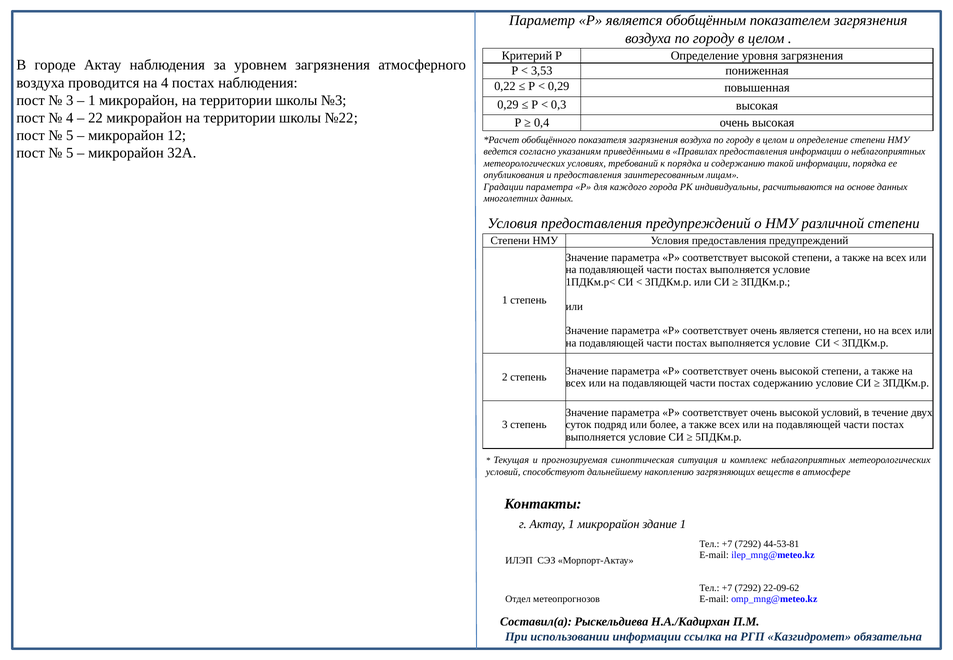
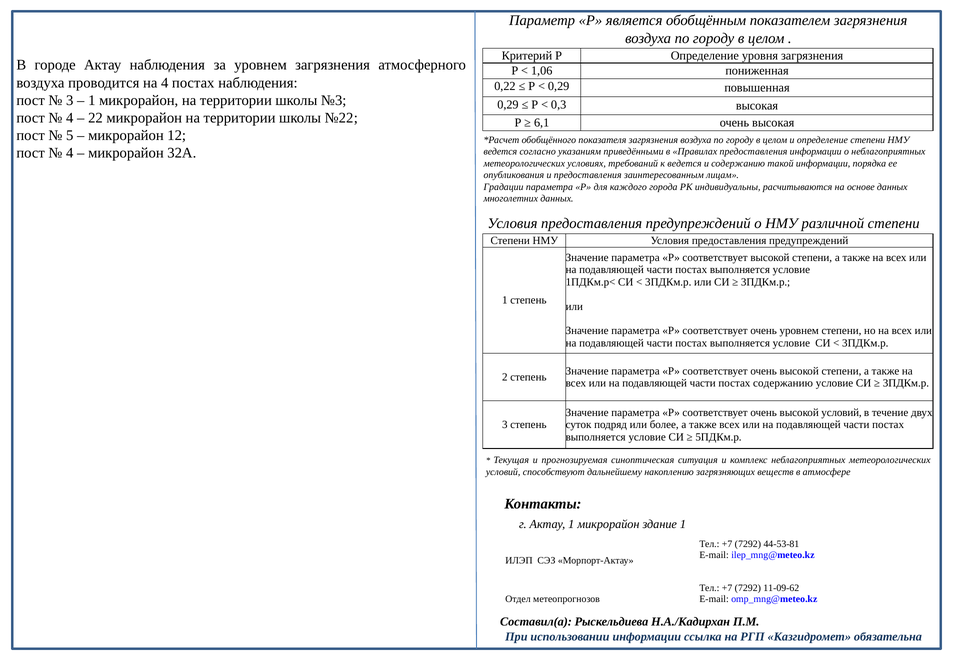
3,53: 3,53 -> 1,06 (542, 71)
0,4: 0,4 -> 6,1 (542, 123)
5: 5 -> 4 (70, 153)
к порядка: порядка -> ведется (685, 163)
очень является: является -> уровнем (799, 331)
22-09-62: 22-09-62 -> 11-09-62 (781, 588)
